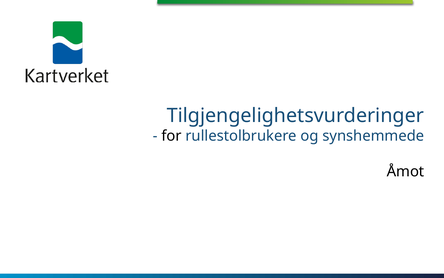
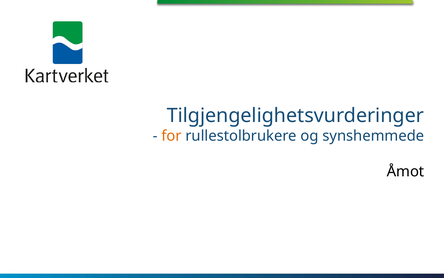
for colour: black -> orange (172, 136)
